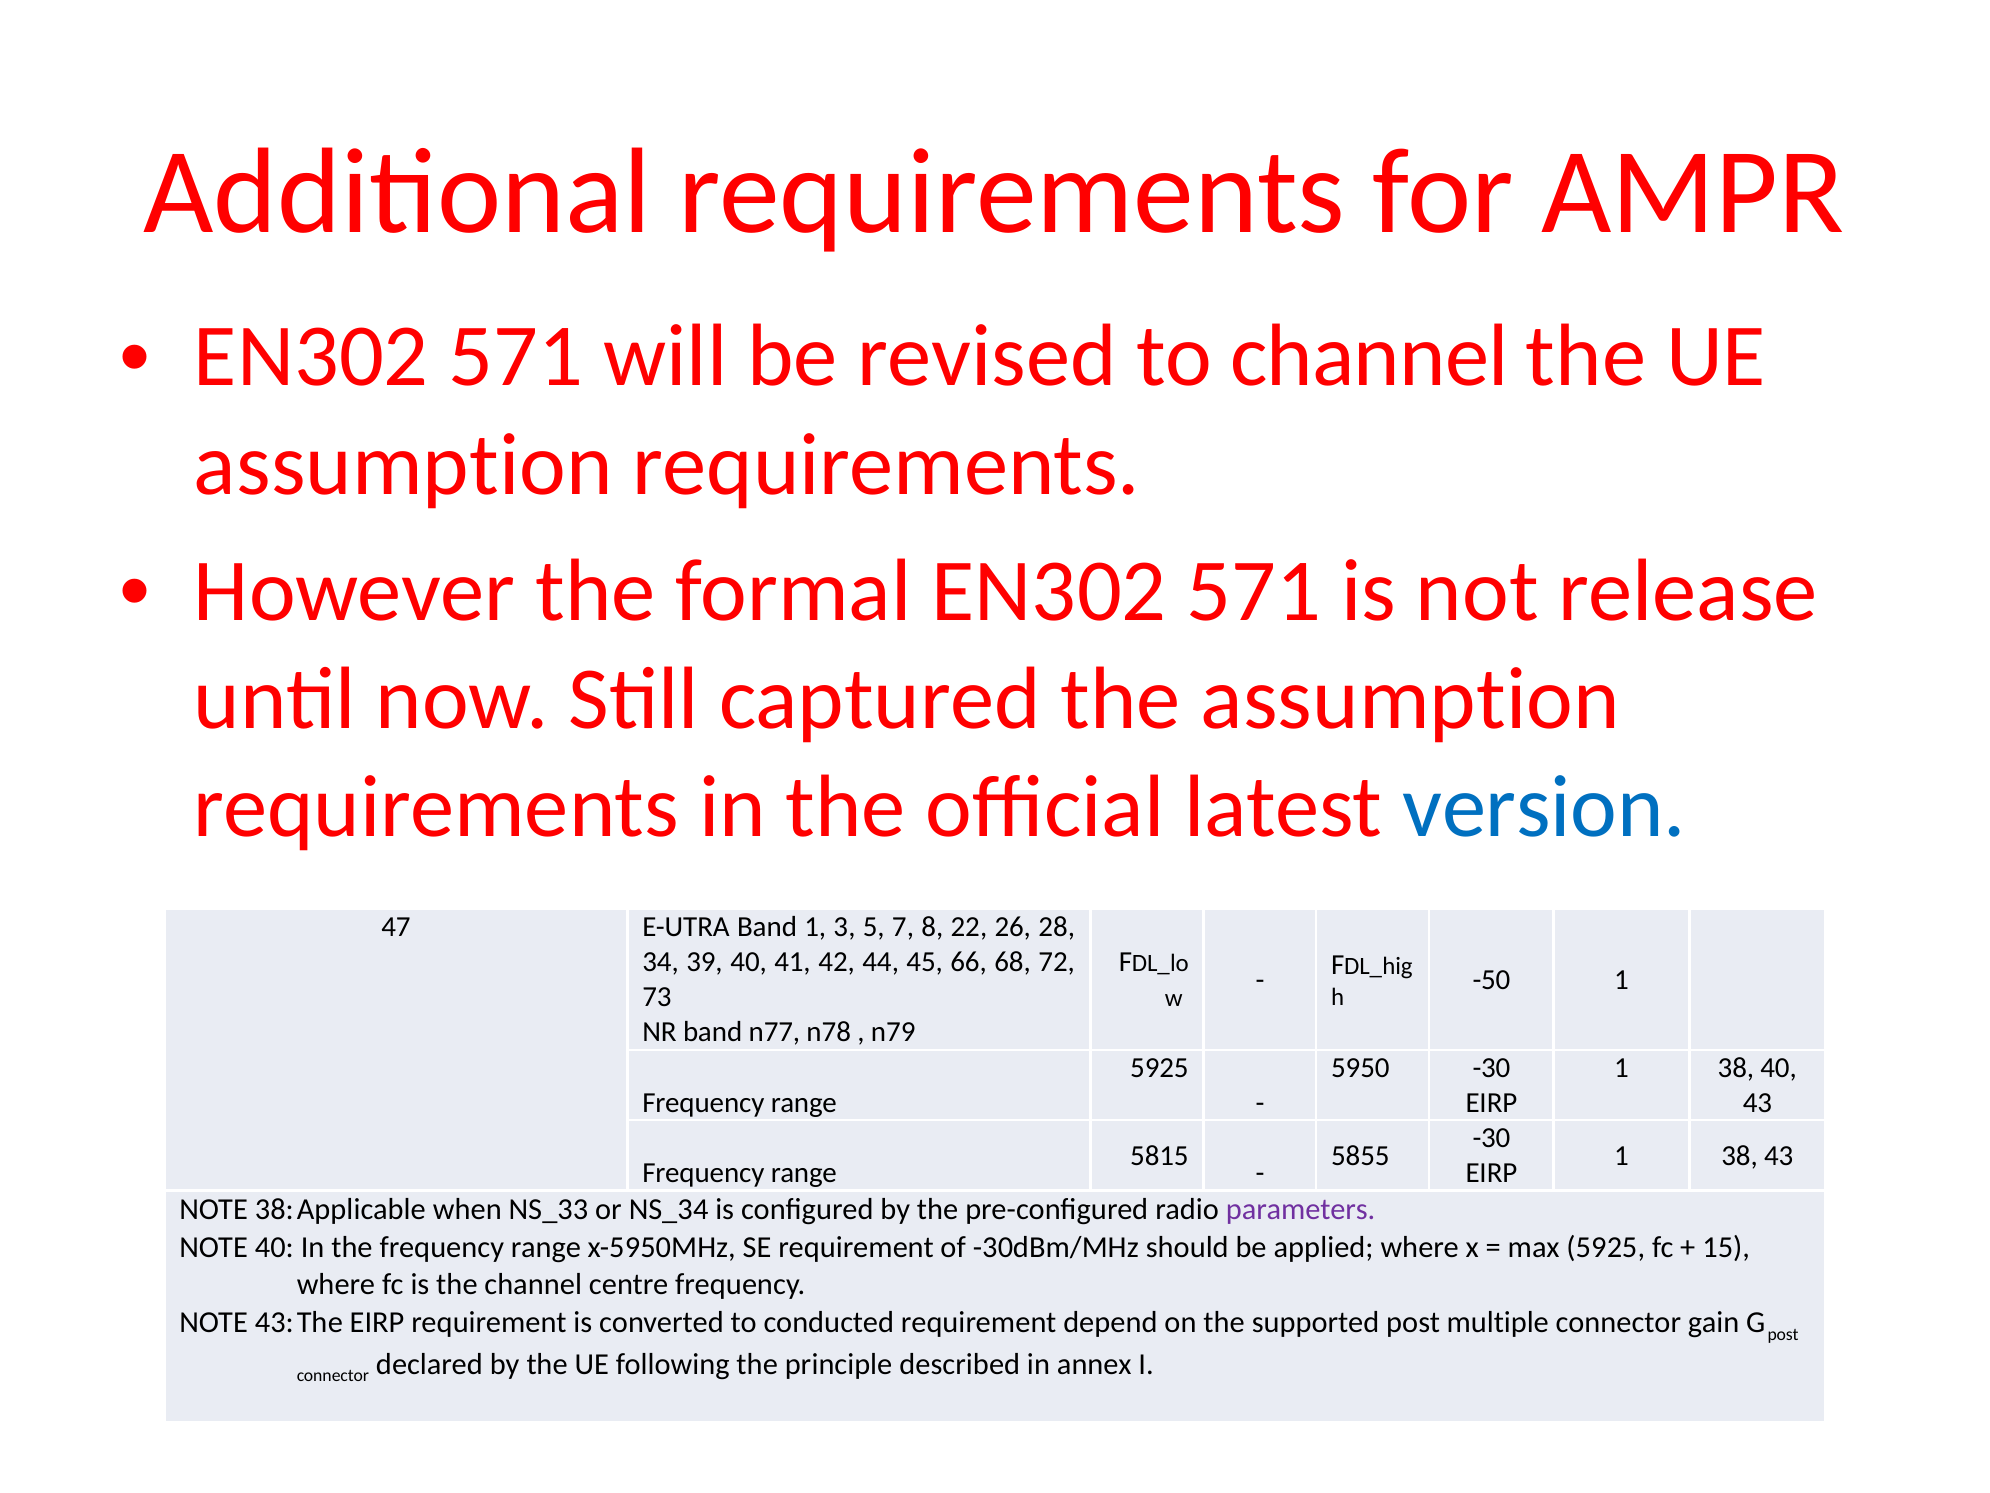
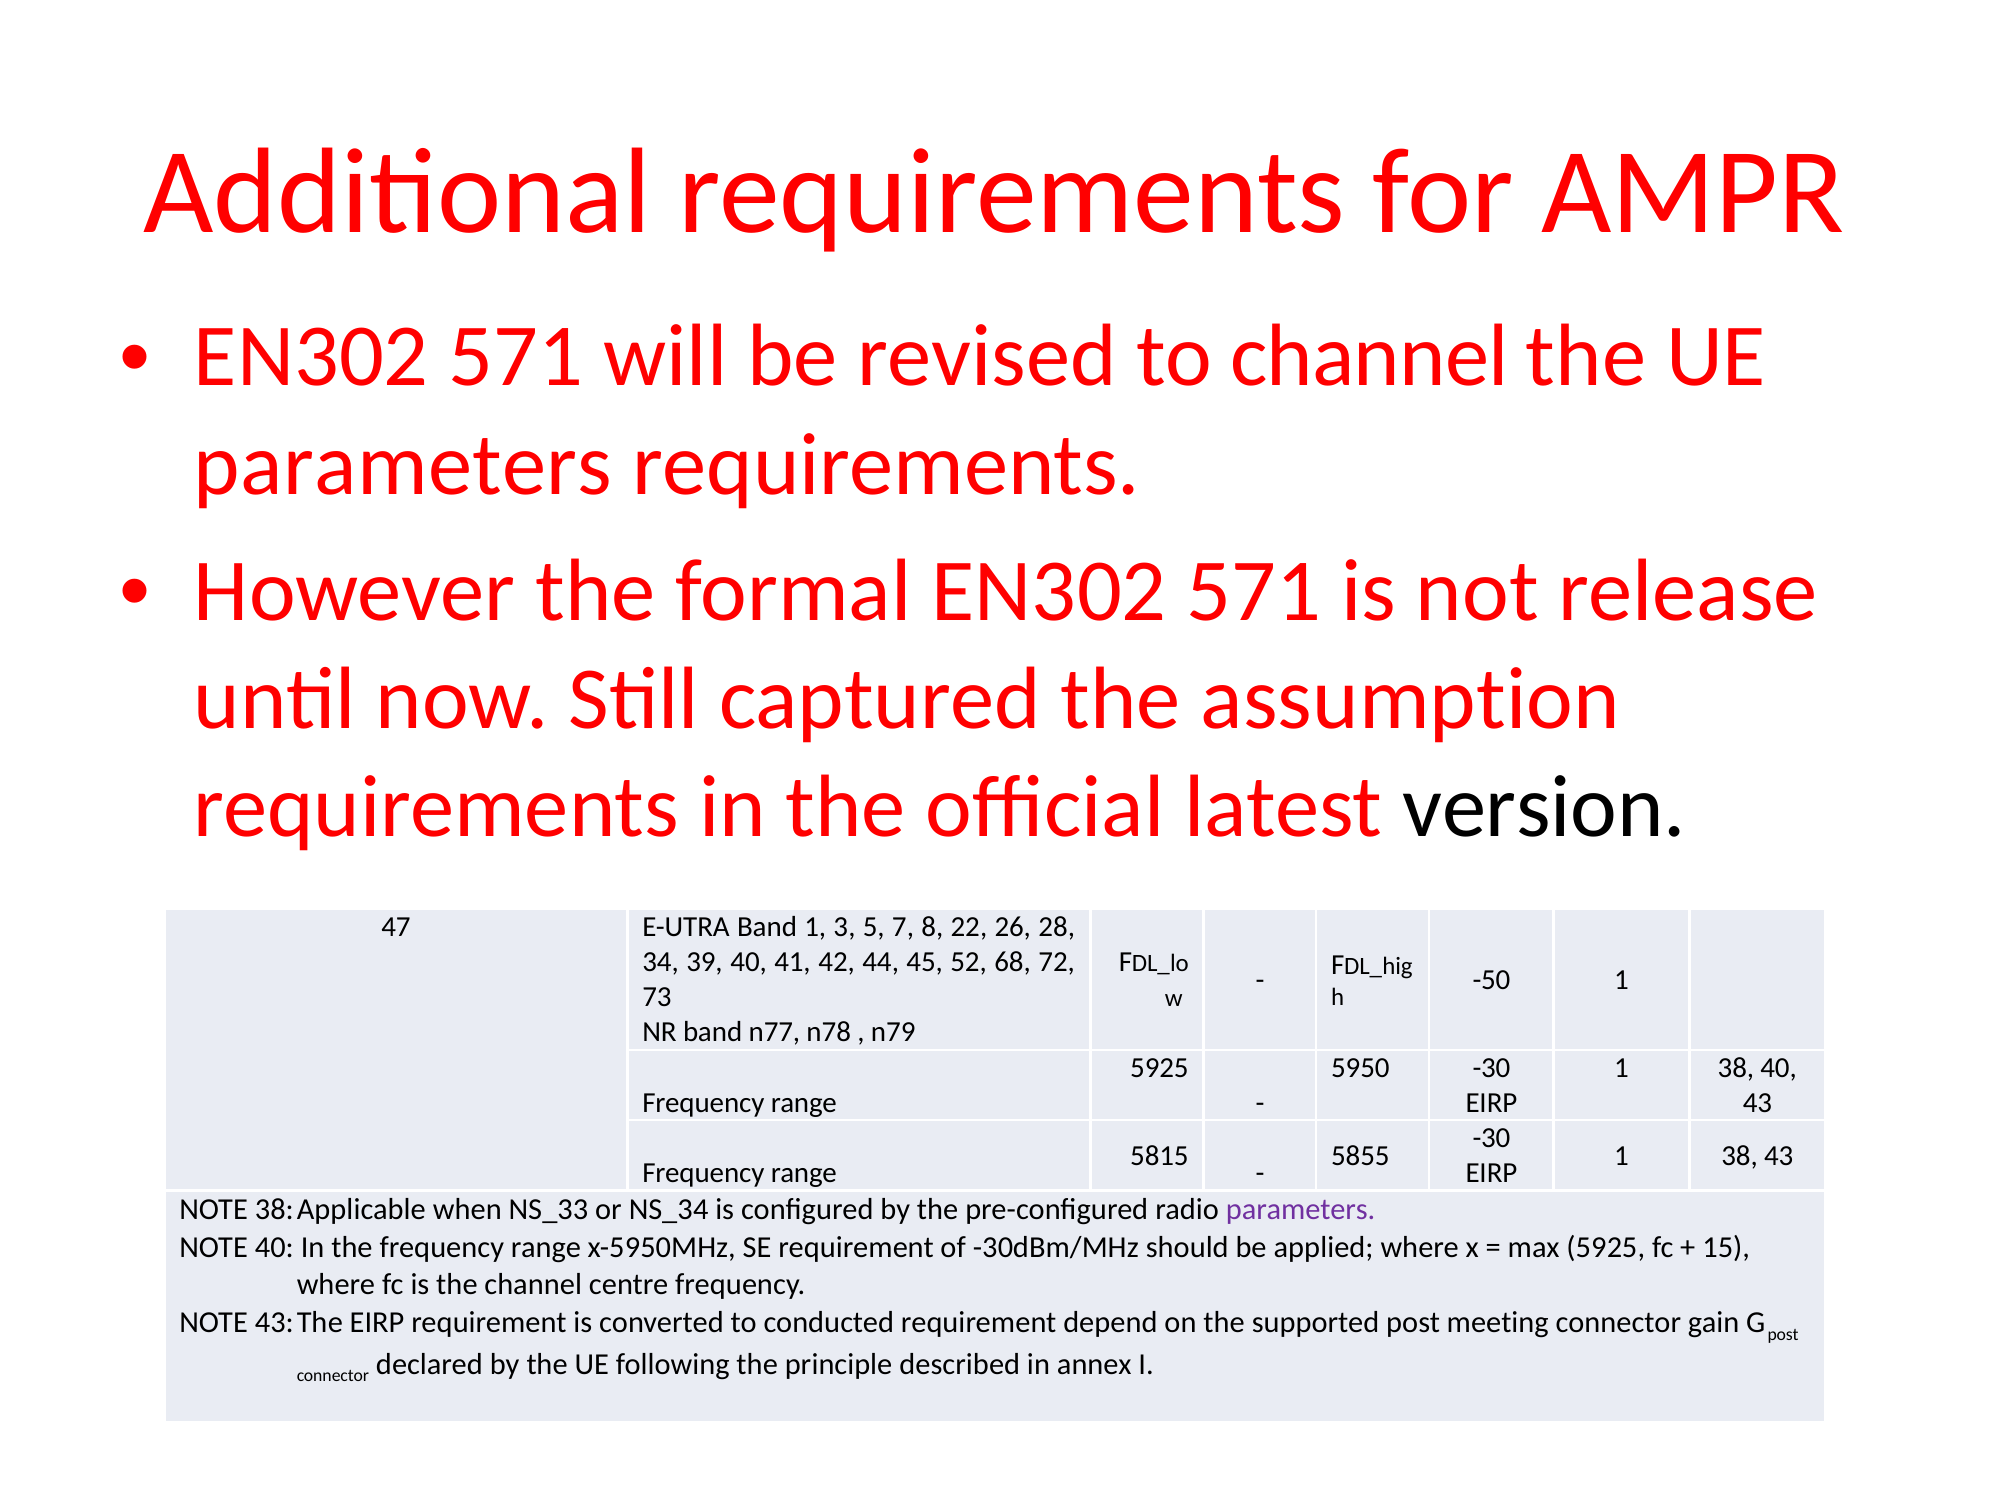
assumption: assumption -> parameters (403, 465)
version colour: blue -> black (1544, 807)
66: 66 -> 52 (969, 962)
multiple: multiple -> meeting (1498, 1322)
